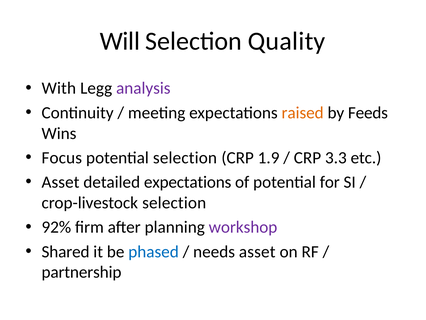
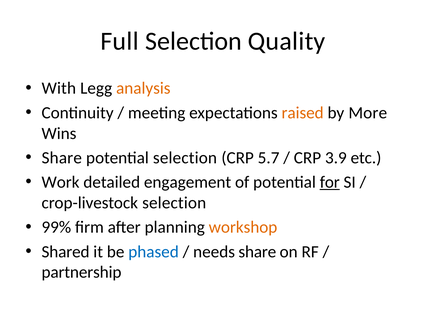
Will: Will -> Full (120, 41)
analysis colour: purple -> orange (143, 88)
Feeds: Feeds -> More (368, 113)
Focus: Focus -> Share (62, 158)
1.9: 1.9 -> 5.7 (269, 158)
3.3: 3.3 -> 3.9 (336, 158)
Asset: Asset -> Work (61, 182)
detailed expectations: expectations -> engagement (188, 182)
for underline: none -> present (330, 182)
92%: 92% -> 99% (56, 227)
workshop colour: purple -> orange (243, 227)
needs asset: asset -> share (257, 251)
